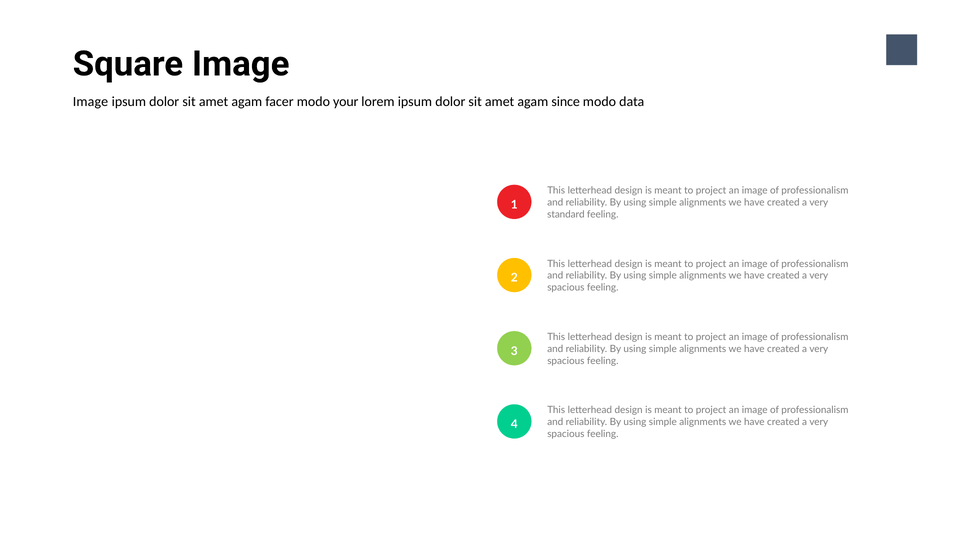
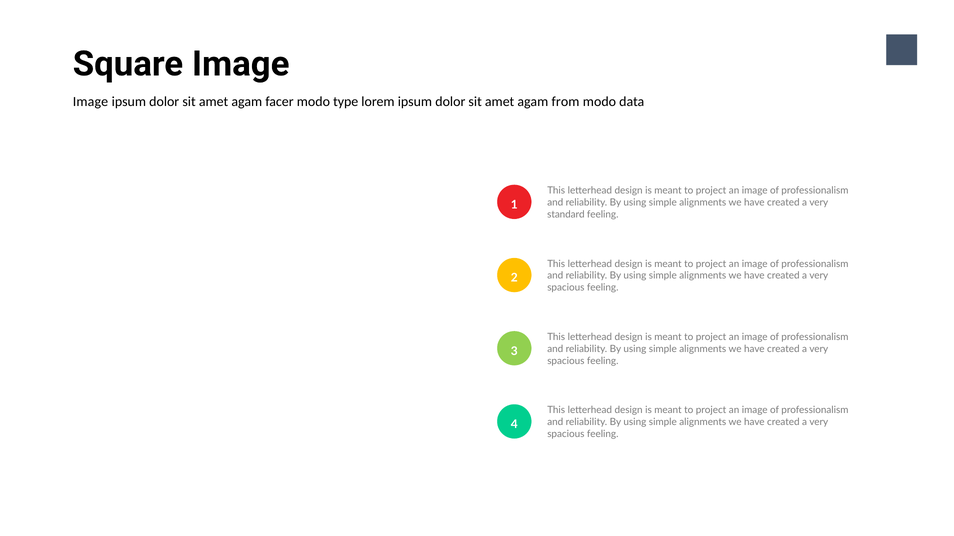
your: your -> type (346, 102)
since: since -> from (566, 102)
